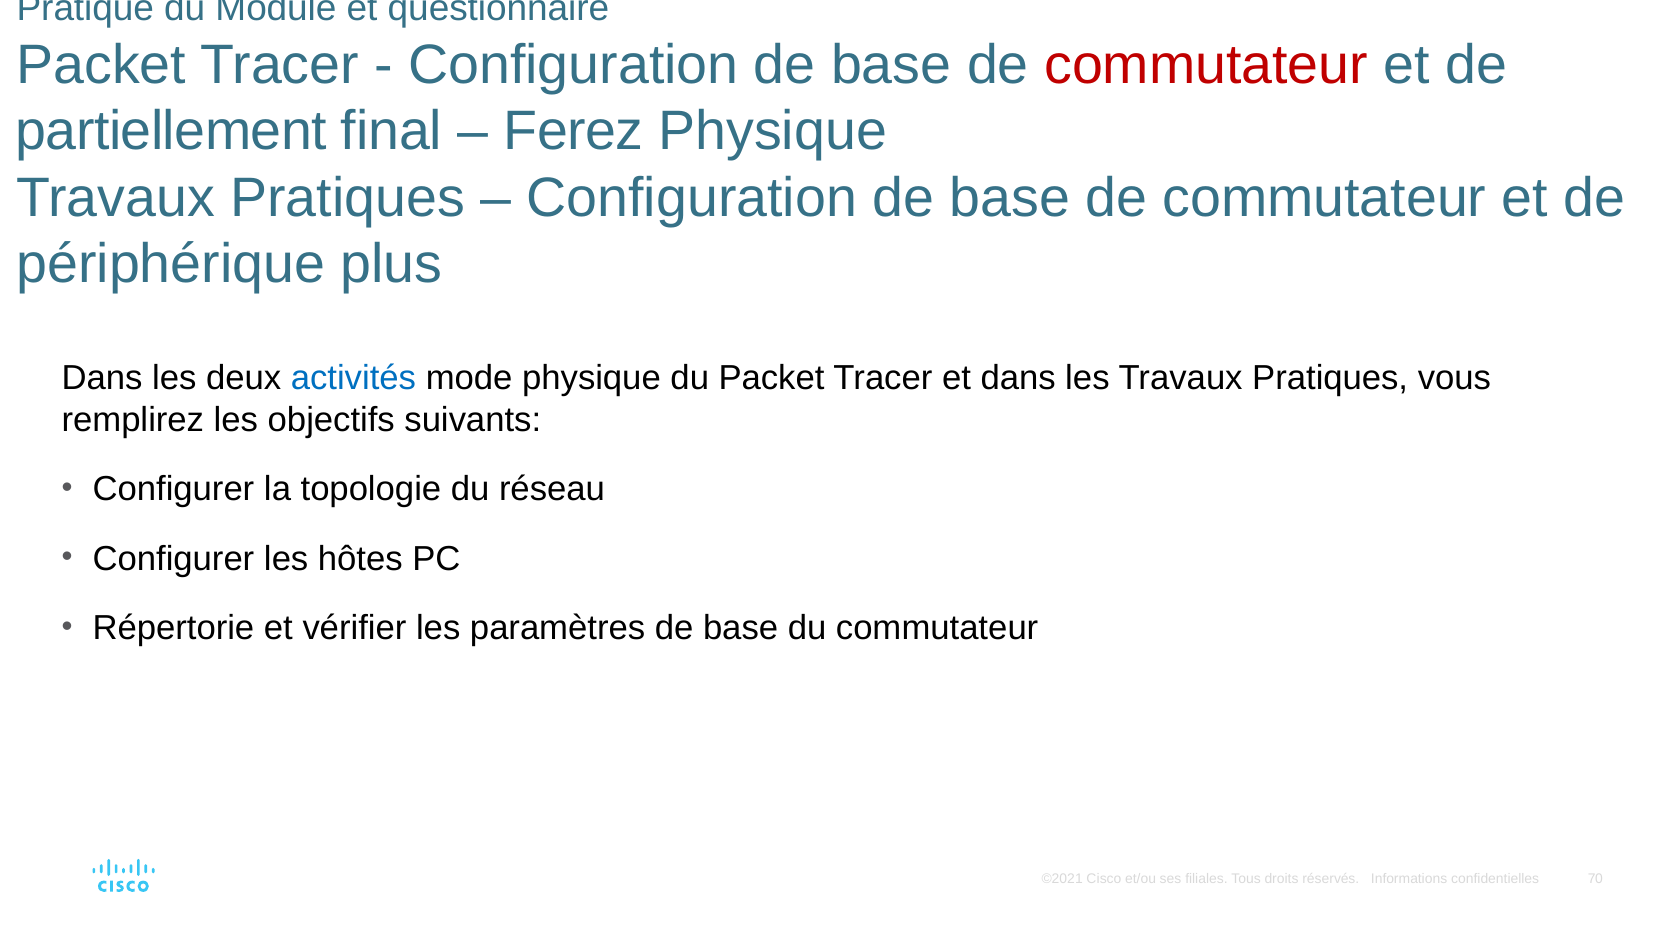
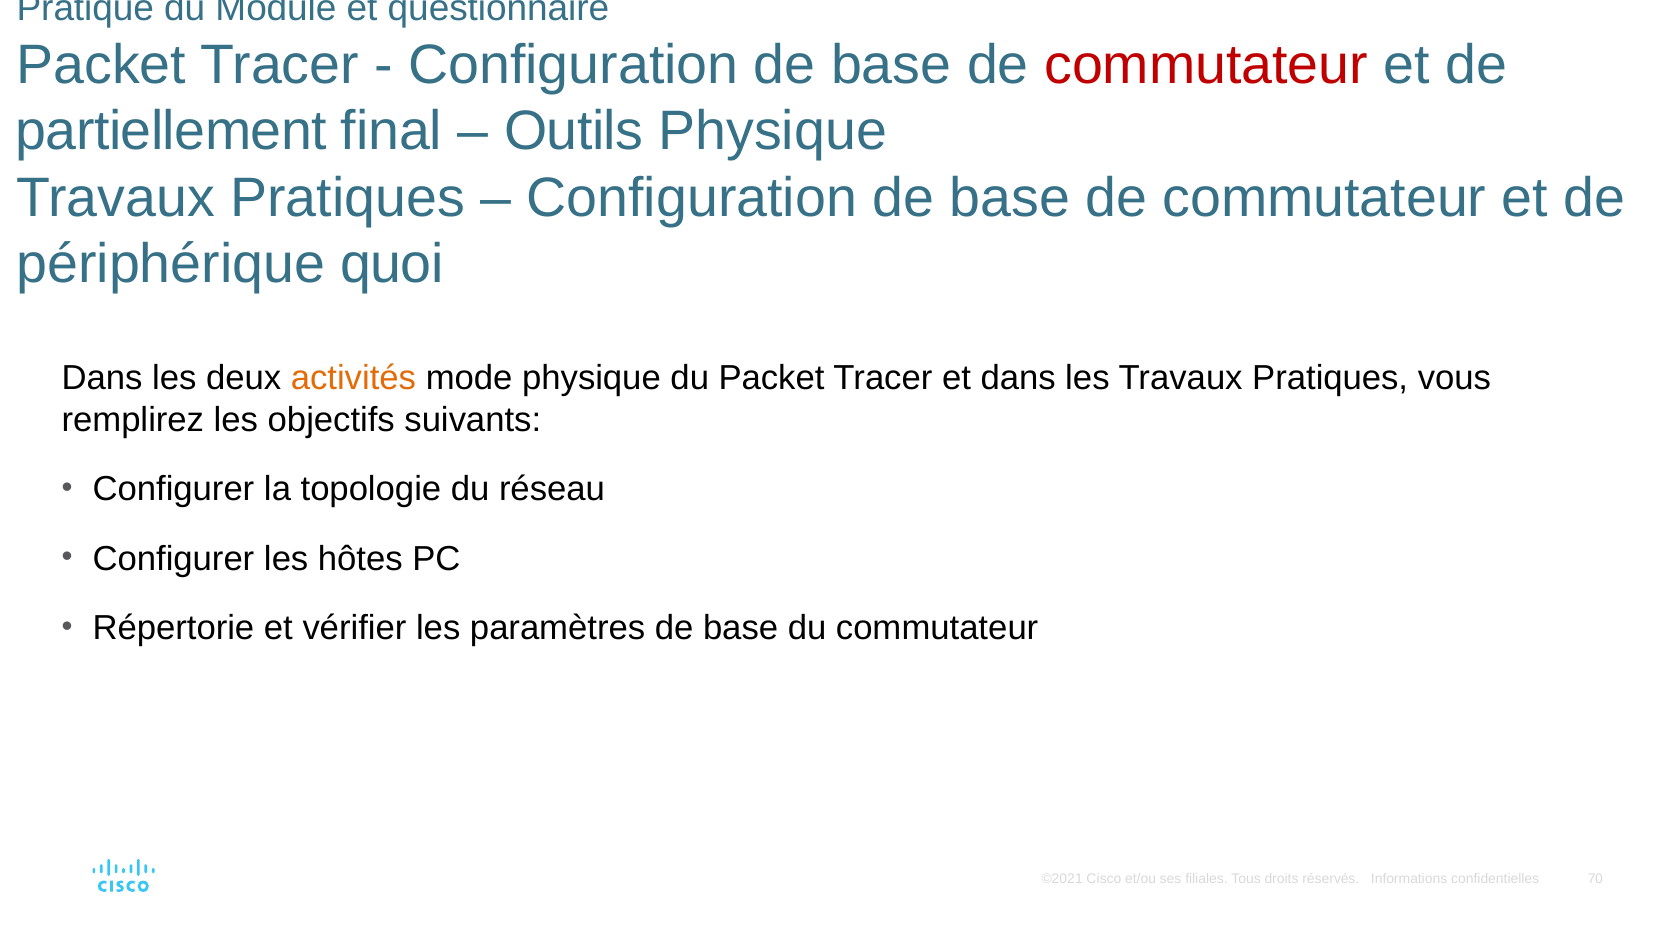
Ferez: Ferez -> Outils (574, 131)
plus: plus -> quoi (392, 265)
activités colour: blue -> orange (353, 378)
